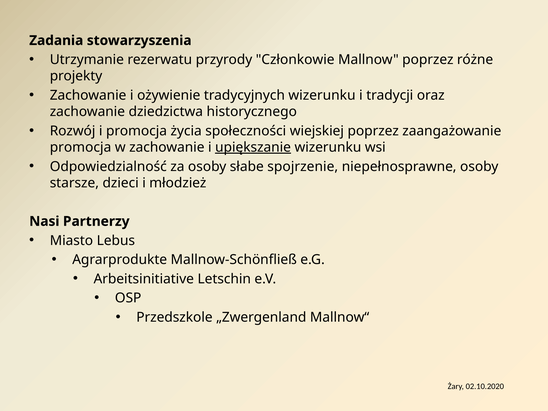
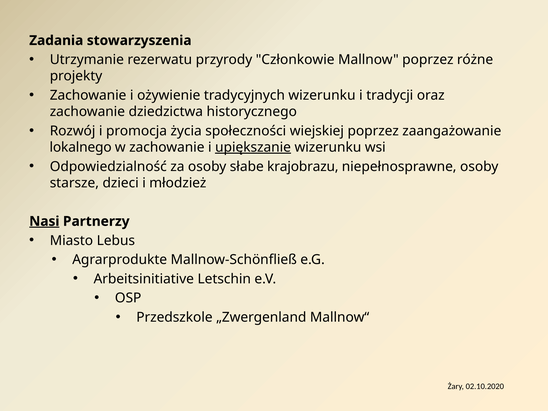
promocja: promocja -> lokalnego (81, 147)
spojrzenie: spojrzenie -> krajobrazu (303, 167)
Nasi underline: none -> present (44, 221)
